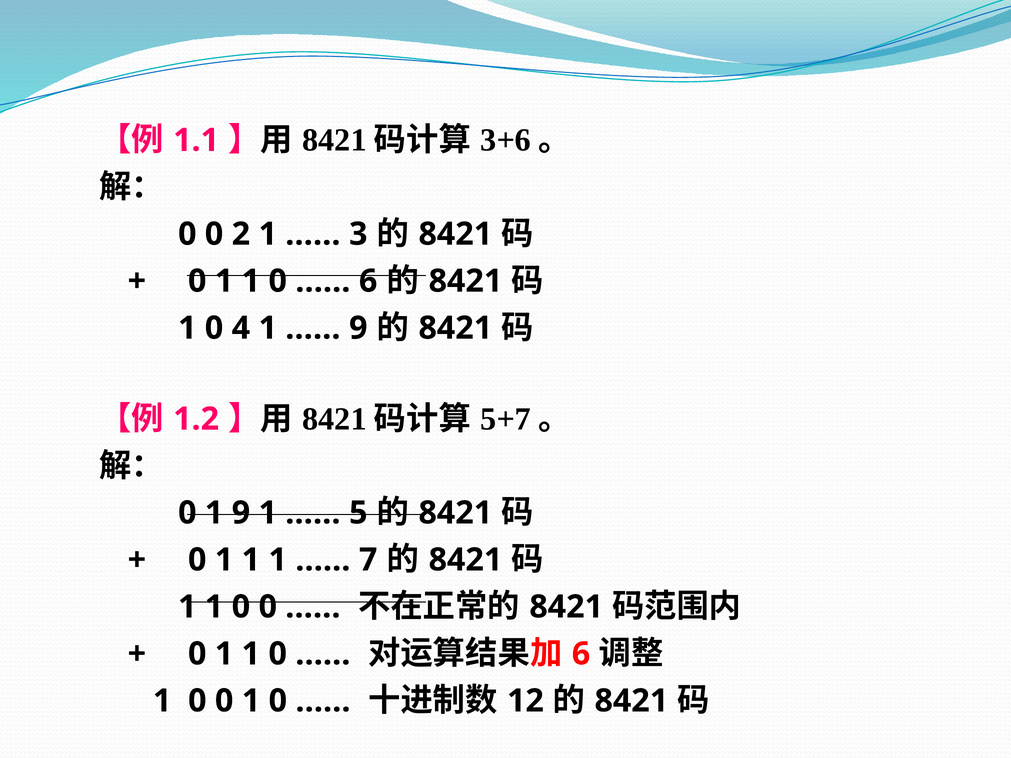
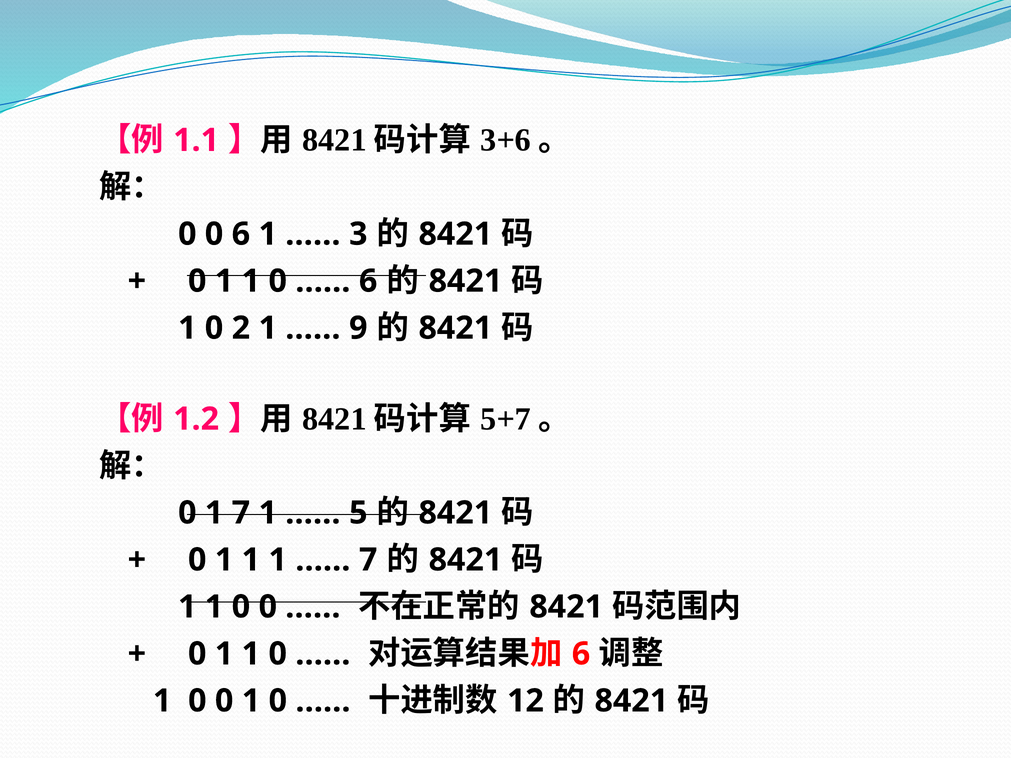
0 2: 2 -> 6 (241, 234)
4: 4 -> 2 (241, 328)
1 9: 9 -> 7 (241, 513)
